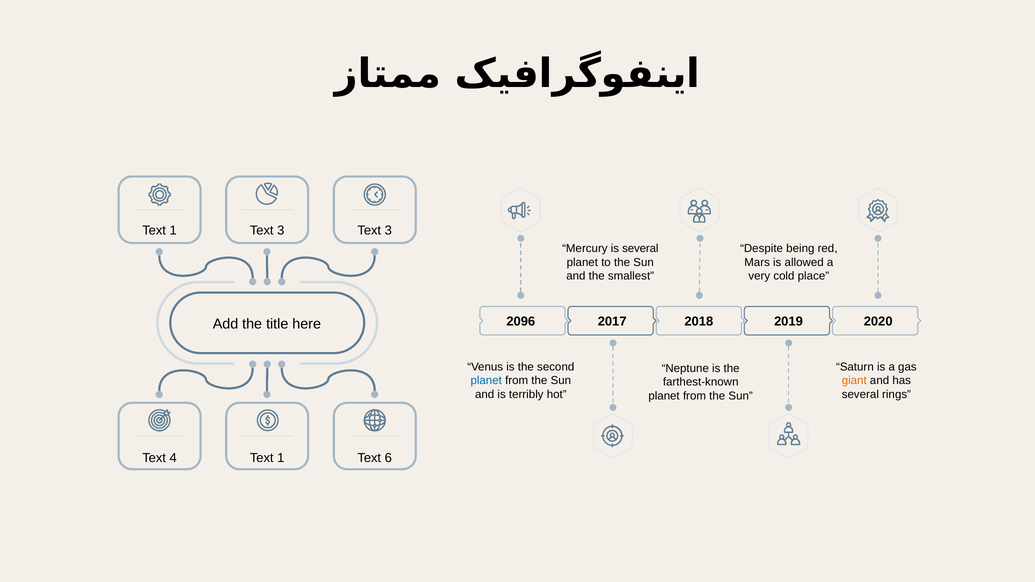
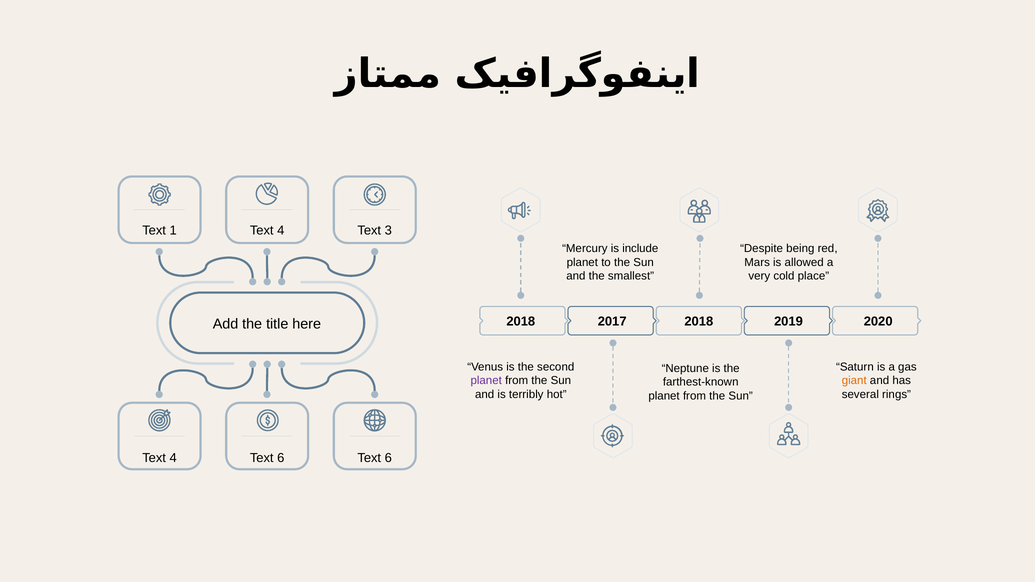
1 Text 3: 3 -> 4 (281, 230)
is several: several -> include (640, 249)
2096: 2096 -> 2018 (521, 322)
planet colour: blue -> purple (486, 381)
4 Text 1: 1 -> 6 (281, 458)
